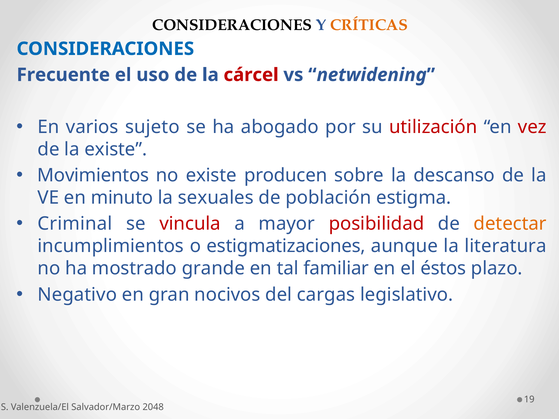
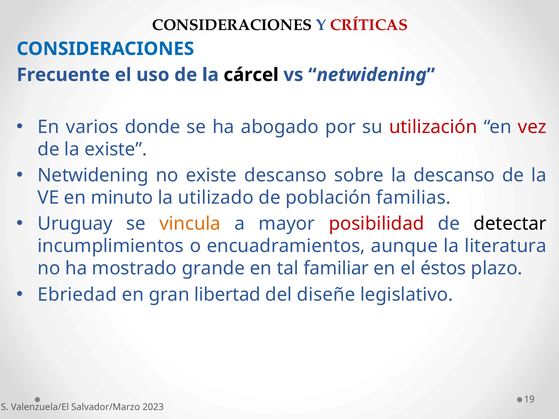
CRÍTICAS colour: orange -> red (369, 25)
cárcel colour: red -> black (251, 75)
sujeto: sujeto -> donde (153, 127)
Movimientos: Movimientos -> Netwidening (93, 176)
existe producen: producen -> descanso (285, 176)
sexuales: sexuales -> utilizado (216, 198)
estigma: estigma -> familias (414, 198)
Criminal: Criminal -> Uruguay (75, 224)
vincula colour: red -> orange (190, 224)
detectar colour: orange -> black (510, 224)
estigmatizaciones: estigmatizaciones -> encuadramientos (286, 246)
Negativo: Negativo -> Ebriedad (77, 295)
nocivos: nocivos -> libertad (227, 295)
cargas: cargas -> diseñe (326, 295)
2048: 2048 -> 2023 (153, 407)
